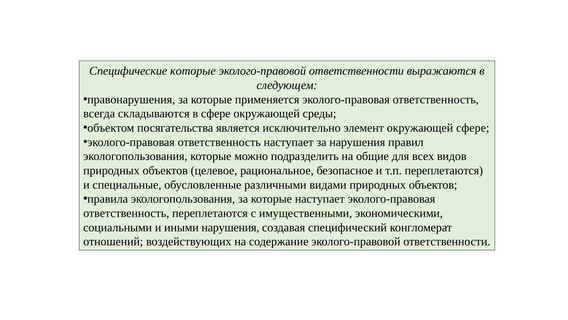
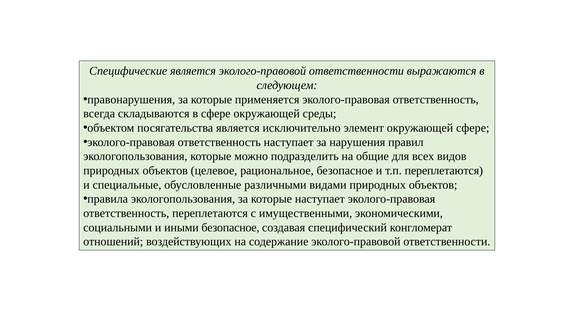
Специфические которые: которые -> является (193, 71)
иными нарушения: нарушения -> безопасное (230, 227)
